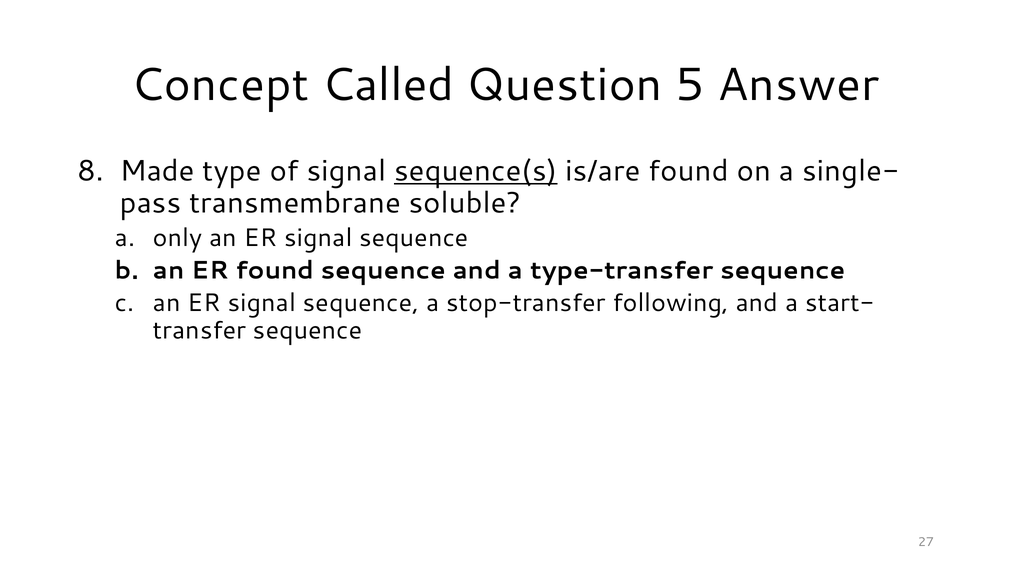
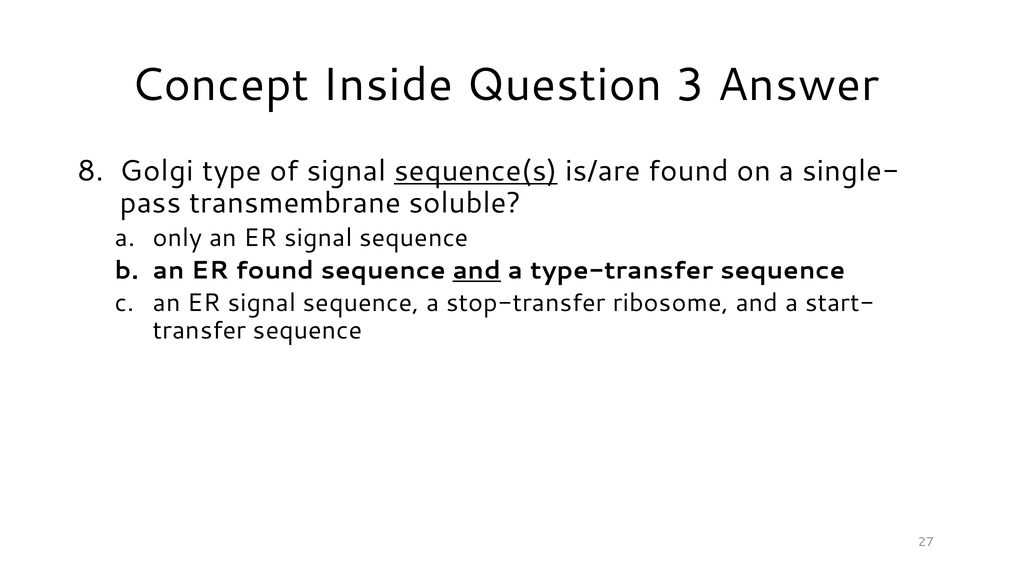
Called: Called -> Inside (387, 85)
5: 5 -> 3 (690, 85)
Made: Made -> Golgi (157, 171)
and underline: none -> present (477, 270)
following: following -> ribosome (671, 303)
